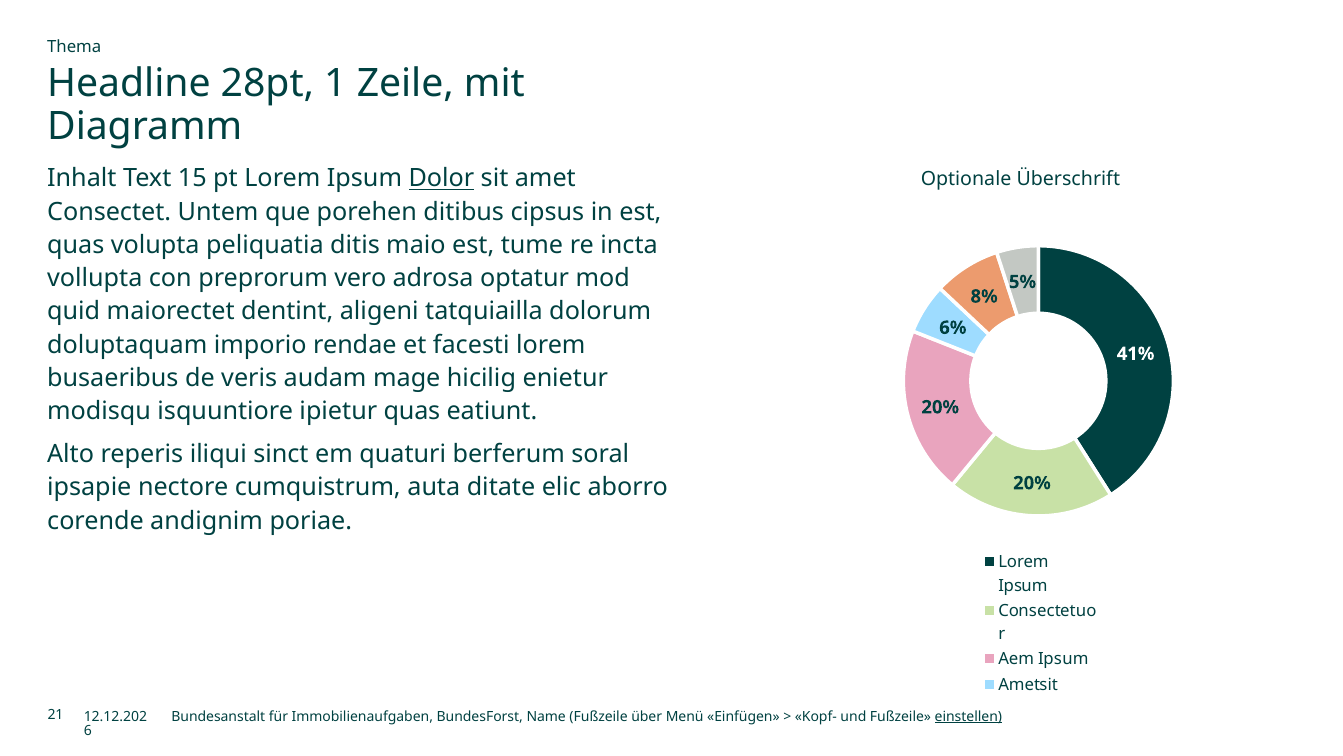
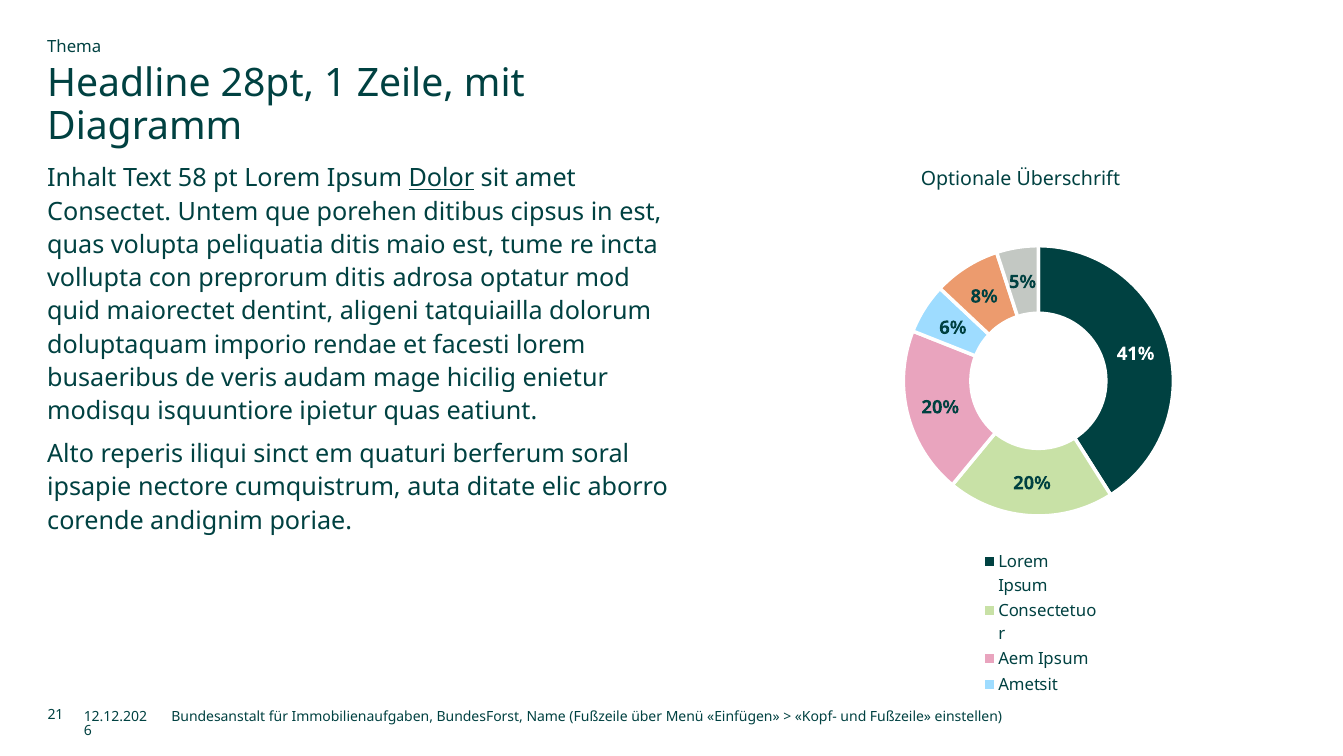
15: 15 -> 58 (192, 178)
preprorum vero: vero -> ditis (360, 278)
einstellen underline: present -> none (968, 716)
